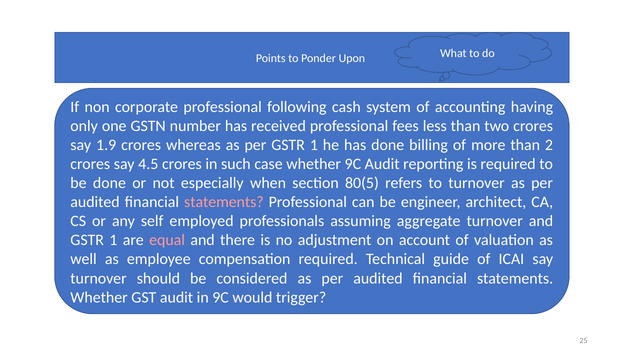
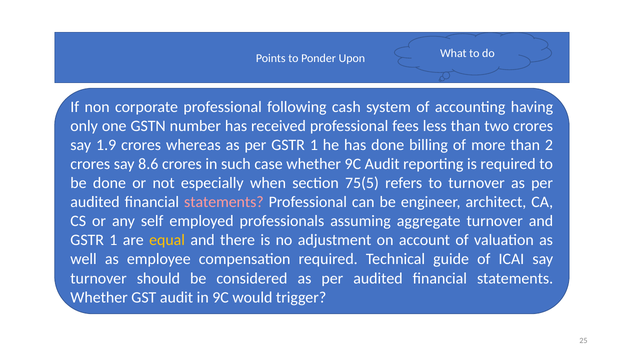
4.5: 4.5 -> 8.6 (148, 164)
80(5: 80(5 -> 75(5 (362, 183)
equal colour: pink -> yellow (167, 241)
